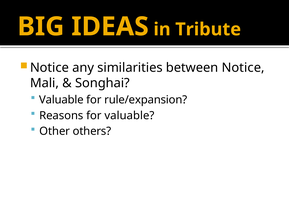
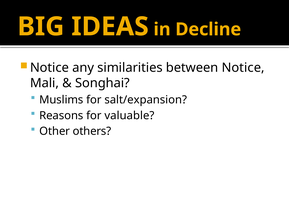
Tribute: Tribute -> Decline (208, 29)
Valuable: Valuable -> Muslims (61, 100)
rule/expansion: rule/expansion -> salt/expansion (146, 100)
